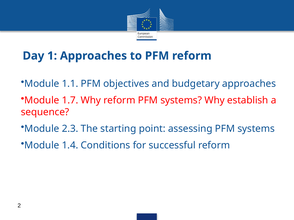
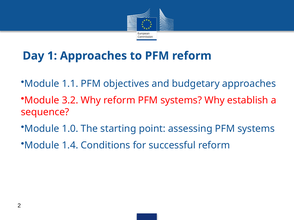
1.7: 1.7 -> 3.2 (70, 100)
2.3: 2.3 -> 1.0 (70, 129)
